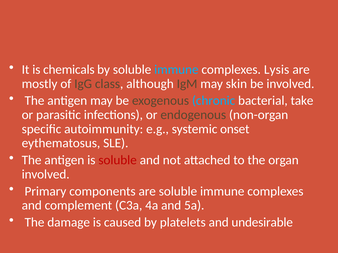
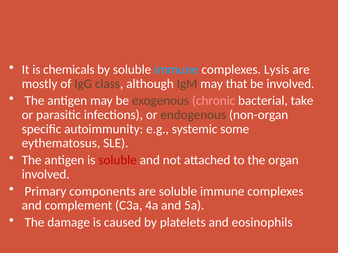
skin: skin -> that (237, 84)
chronic colour: light blue -> pink (214, 101)
onset: onset -> some (235, 129)
undesirable: undesirable -> eosinophils (262, 223)
